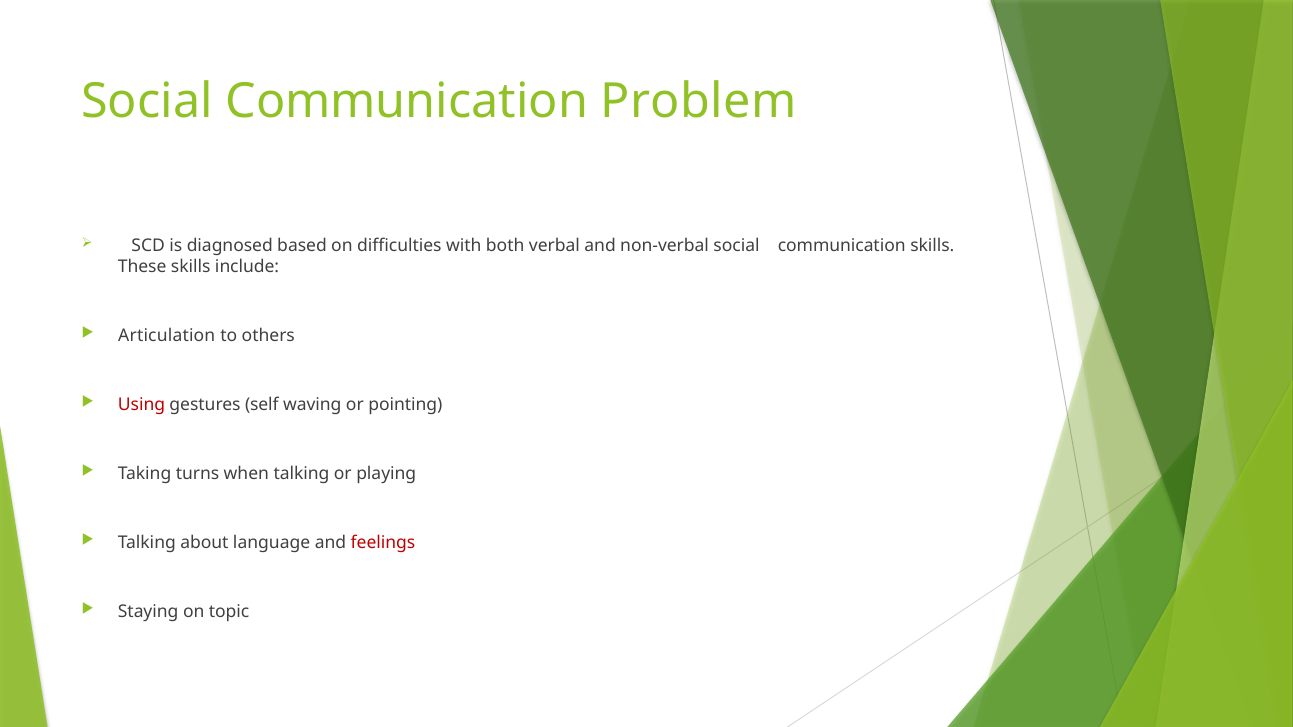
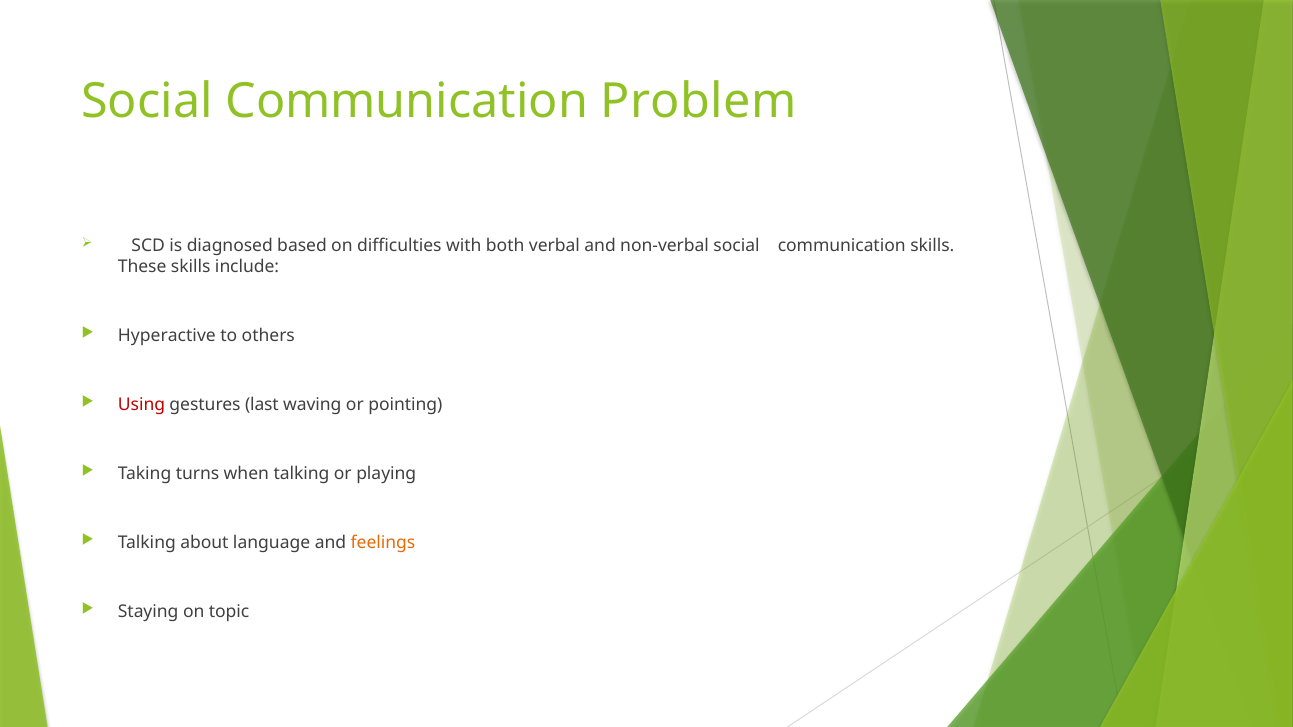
Articulation: Articulation -> Hyperactive (167, 336)
self: self -> last (262, 405)
feelings colour: red -> orange (383, 543)
